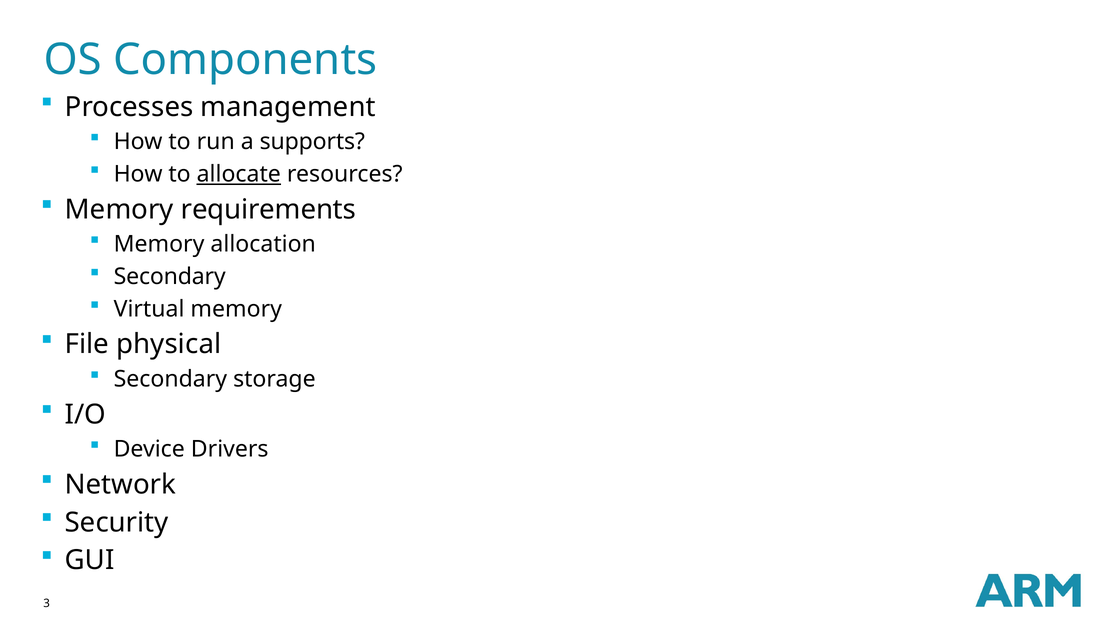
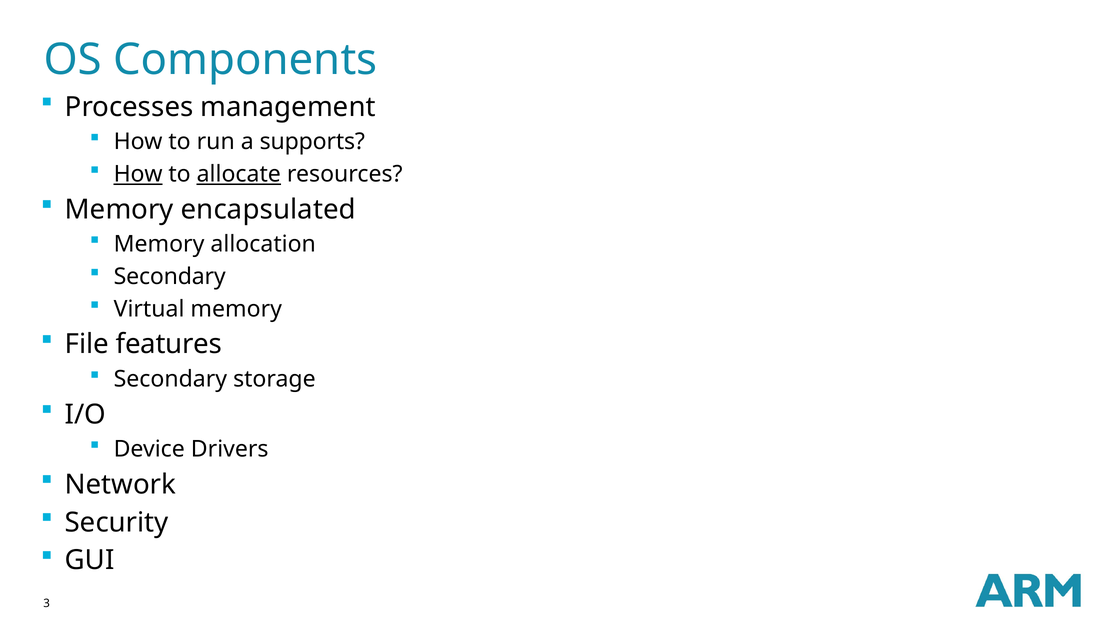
How underline: none -> present (138, 174)
requirements: requirements -> encapsulated (268, 209)
physical: physical -> features (169, 344)
